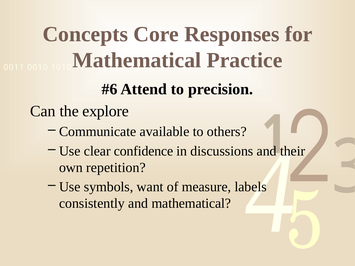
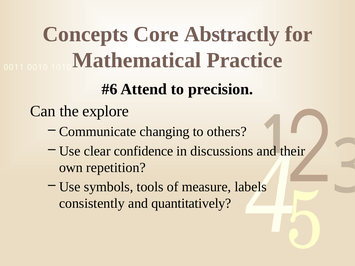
Responses: Responses -> Abstractly (232, 34)
available: available -> changing (165, 132)
want: want -> tools (150, 187)
and mathematical: mathematical -> quantitatively (191, 204)
